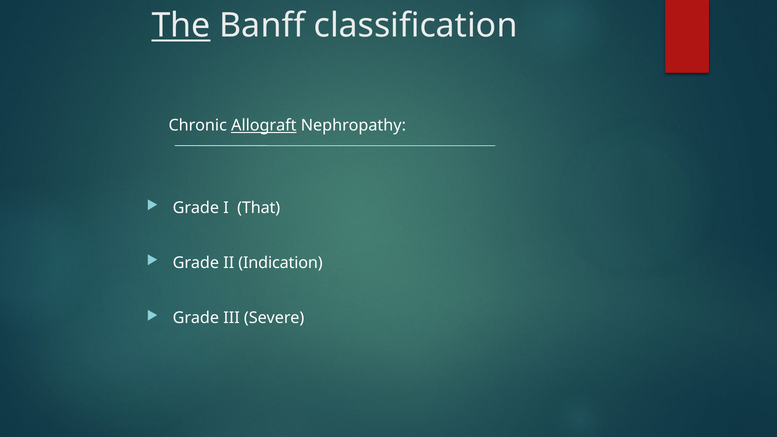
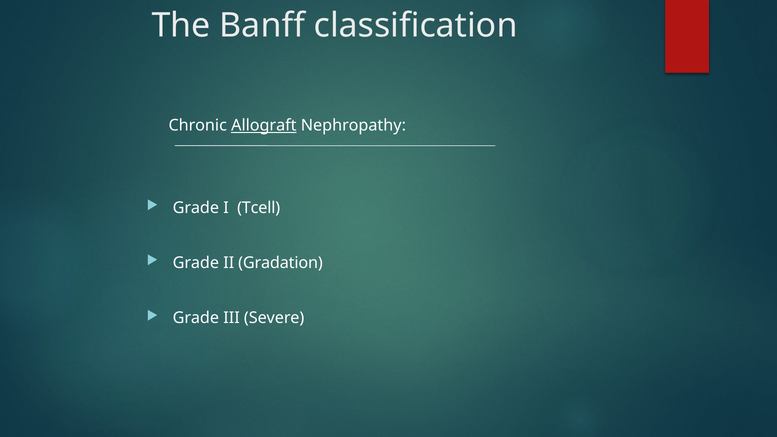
The underline: present -> none (181, 26)
That: That -> Tcell (259, 208)
Indication: Indication -> Gradation (280, 263)
